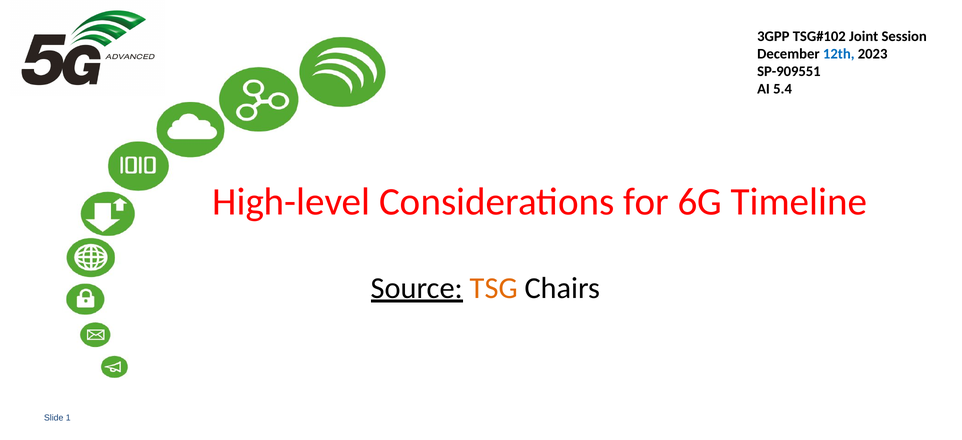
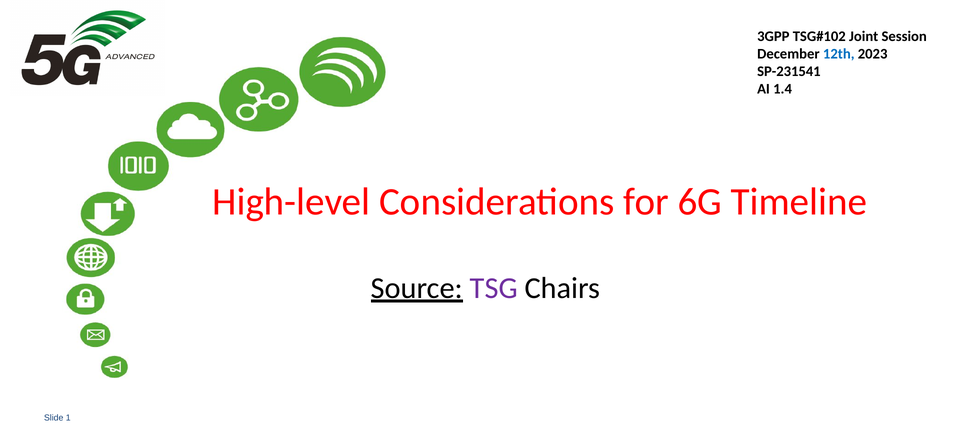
SP-909551: SP-909551 -> SP-231541 (789, 71)
5.4: 5.4 -> 1.4 (783, 89)
TSG colour: orange -> purple (494, 288)
